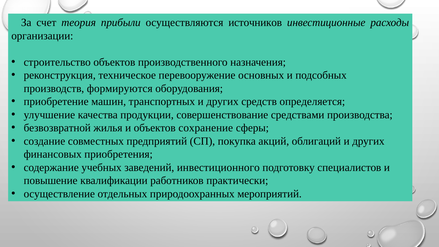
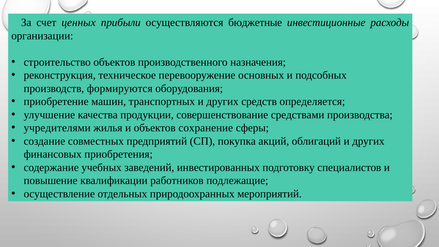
теория: теория -> ценных (79, 23)
источников: источников -> бюджетные (255, 23)
безвозвратной: безвозвратной -> учредителями (57, 128)
инвестиционного: инвестиционного -> инвестированных (218, 167)
практически: практически -> подлежащие (237, 181)
